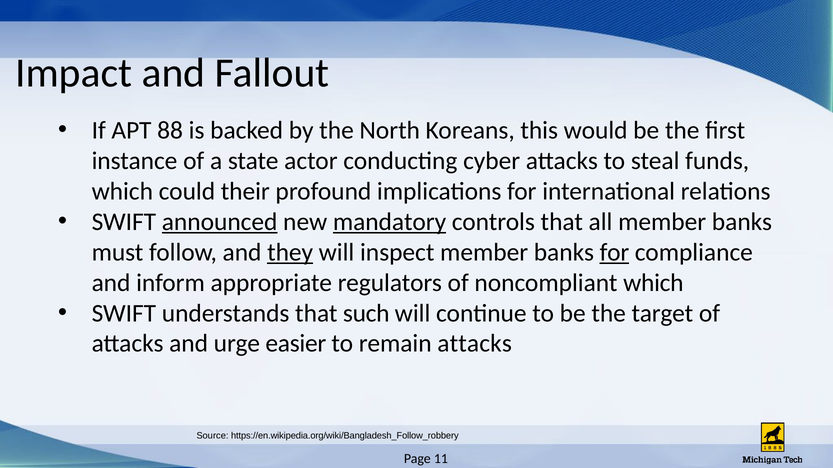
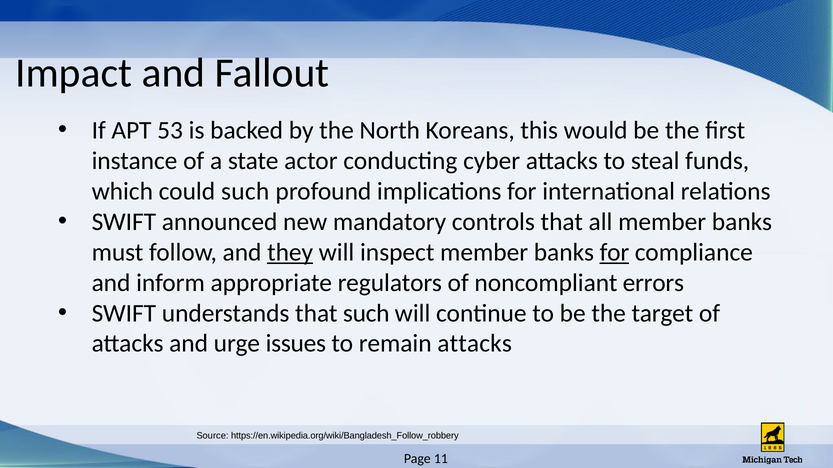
88: 88 -> 53 (170, 131)
could their: their -> such (245, 192)
announced underline: present -> none (220, 222)
mandatory underline: present -> none (390, 222)
noncompliant which: which -> errors (653, 283)
easier: easier -> issues (296, 344)
